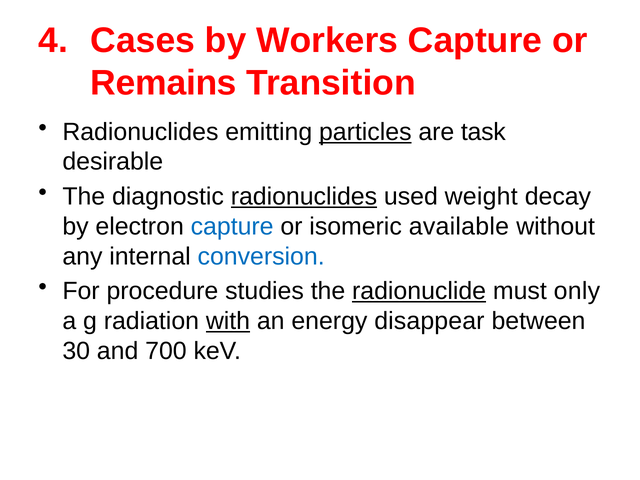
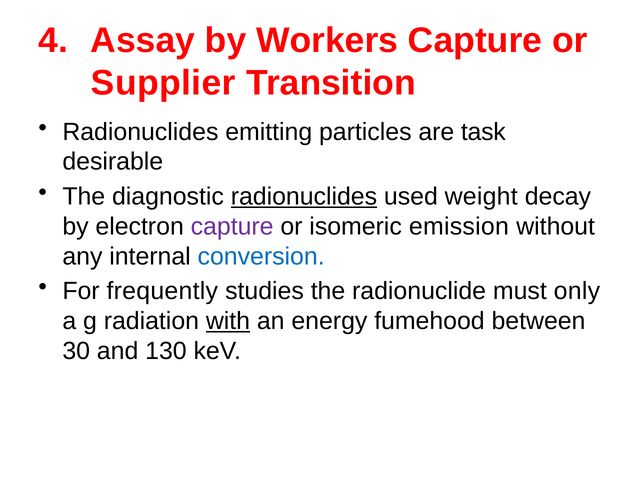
Cases: Cases -> Assay (143, 40)
Remains: Remains -> Supplier (163, 83)
particles underline: present -> none (365, 132)
capture colour: blue -> purple (232, 227)
available: available -> emission (459, 227)
procedure: procedure -> frequently (162, 291)
radionuclide underline: present -> none (419, 291)
disappear: disappear -> fumehood (429, 321)
700: 700 -> 130 (166, 351)
